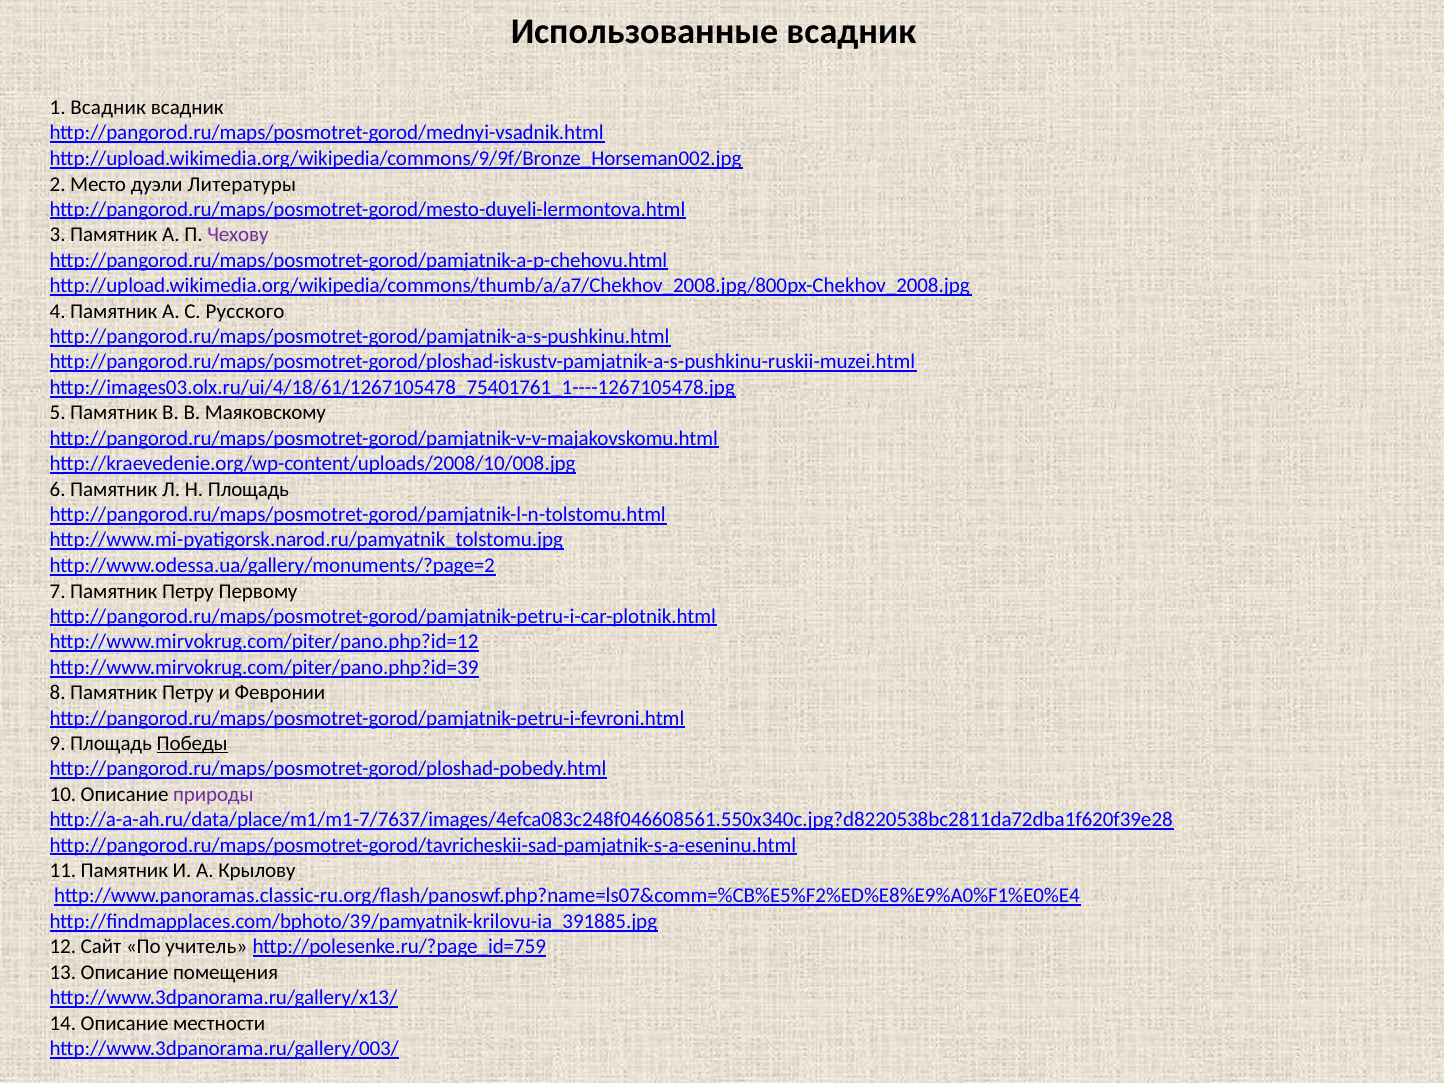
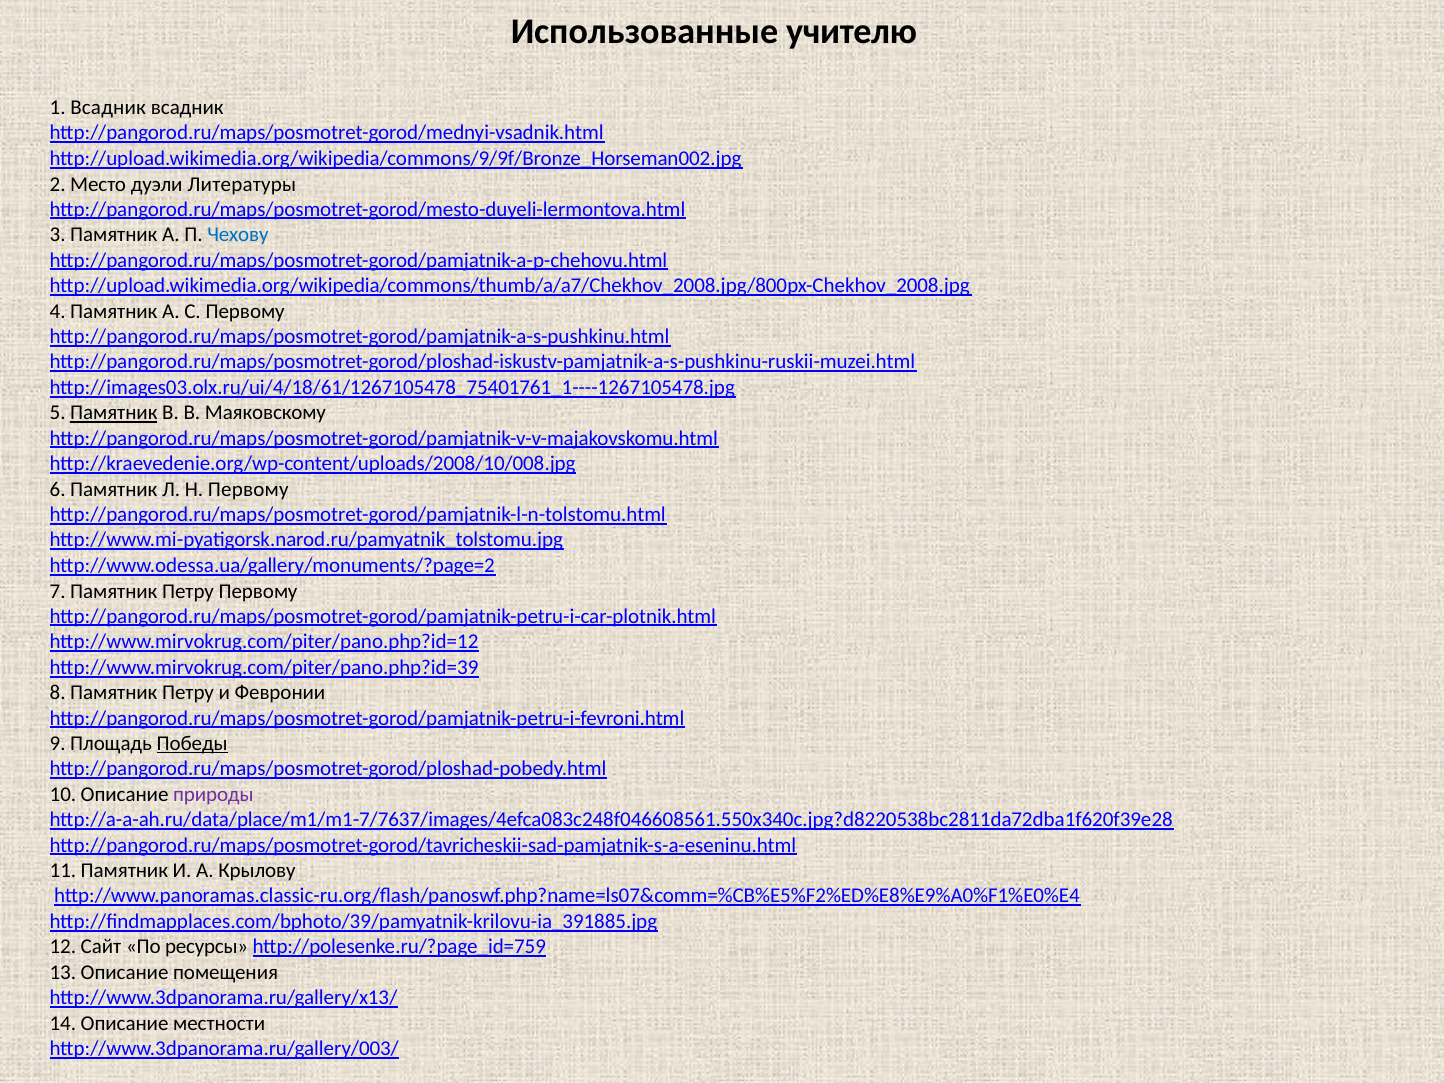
Использованные всадник: всадник -> учителю (852, 31)
Чехову colour: purple -> blue (238, 235)
С Русского: Русского -> Первому (245, 311)
Памятник underline: none -> present (114, 413)
Н Площадь: Площадь -> Первому (248, 489)
учитель: учитель -> ресурсы (207, 947)
